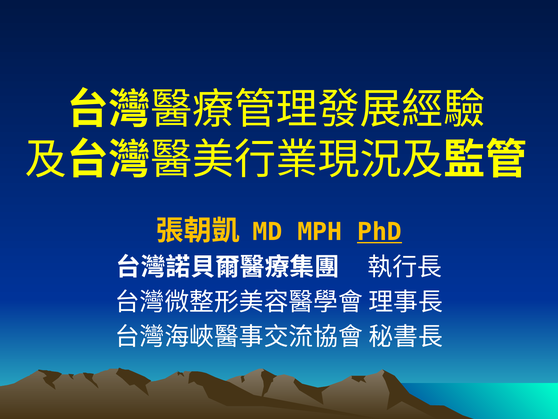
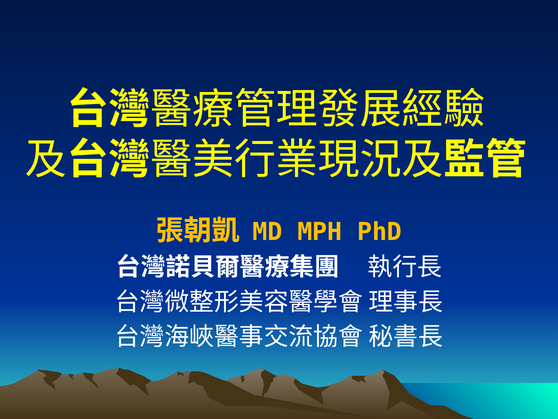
PhD underline: present -> none (380, 232)
